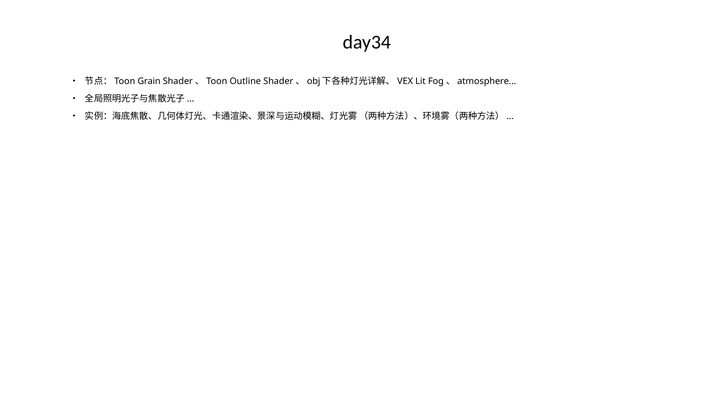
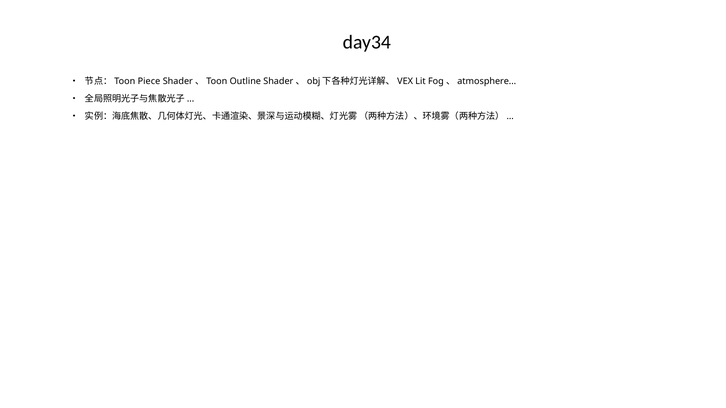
Grain: Grain -> Piece (149, 81)
